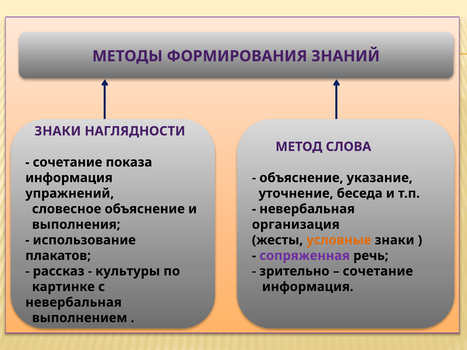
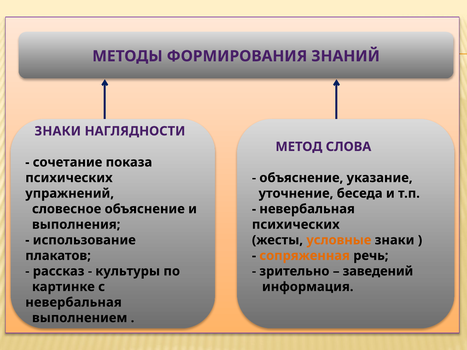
информация: информация -> психических (69, 178)
организация: организация -> психических (296, 225)
сопряженная colour: purple -> orange (305, 256)
сочетание: сочетание -> заведений (378, 271)
